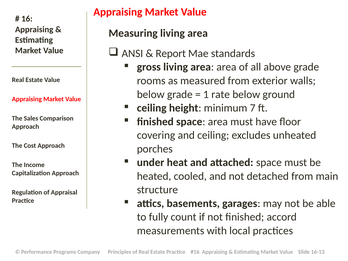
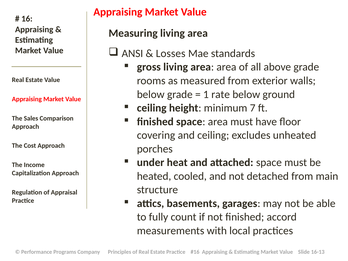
Report: Report -> Losses (171, 53)
